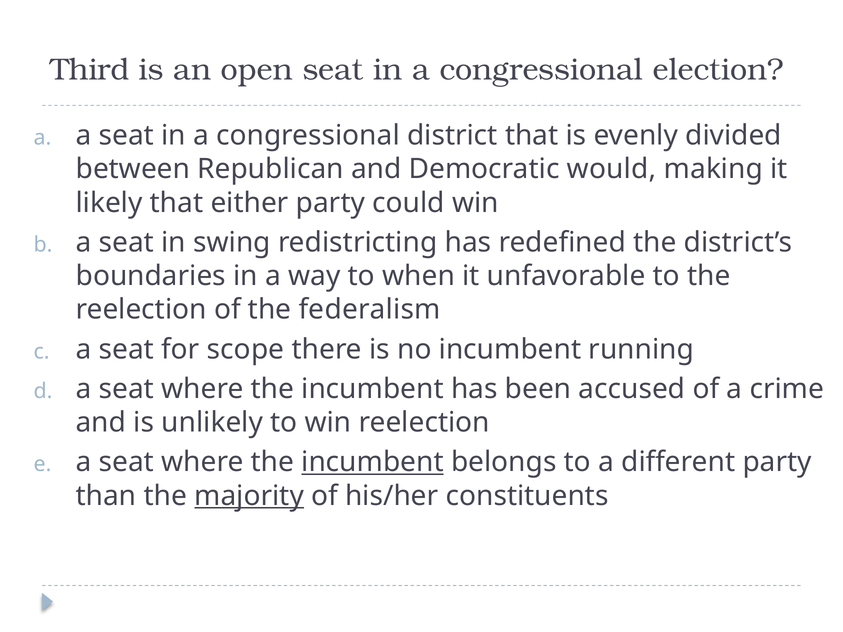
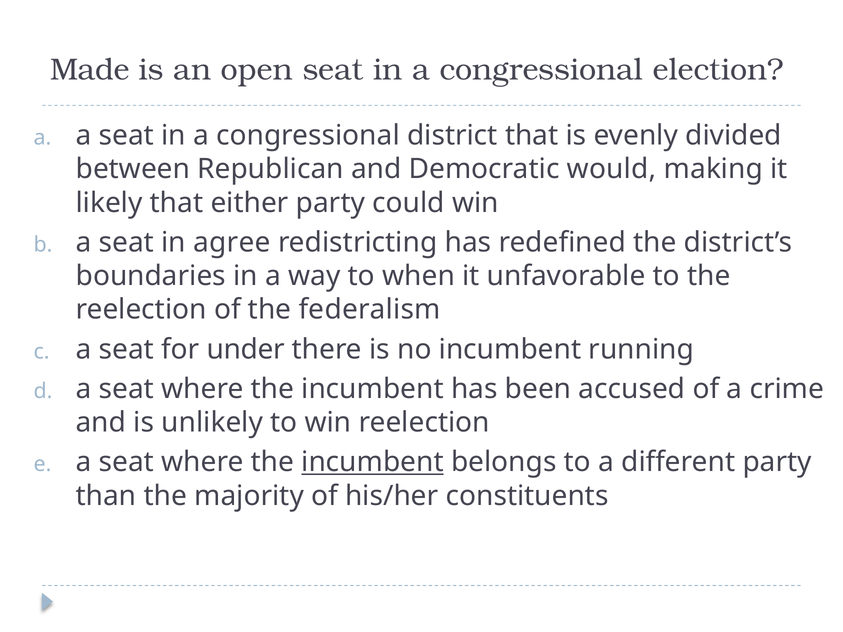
Third: Third -> Made (90, 70)
swing: swing -> agree (232, 242)
scope: scope -> under (246, 349)
majority underline: present -> none (249, 496)
